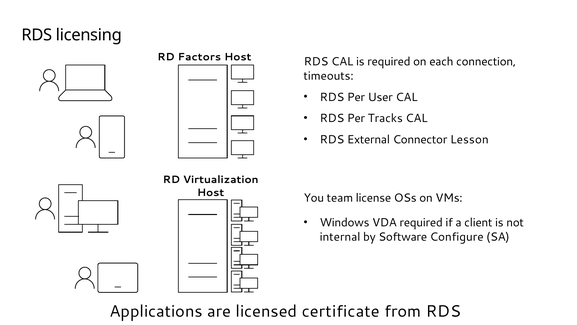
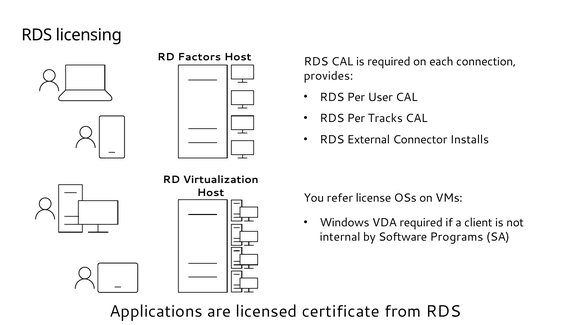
timeouts: timeouts -> provides (328, 76)
Lesson: Lesson -> Installs (469, 139)
team: team -> refer (340, 198)
Configure: Configure -> Programs (457, 236)
